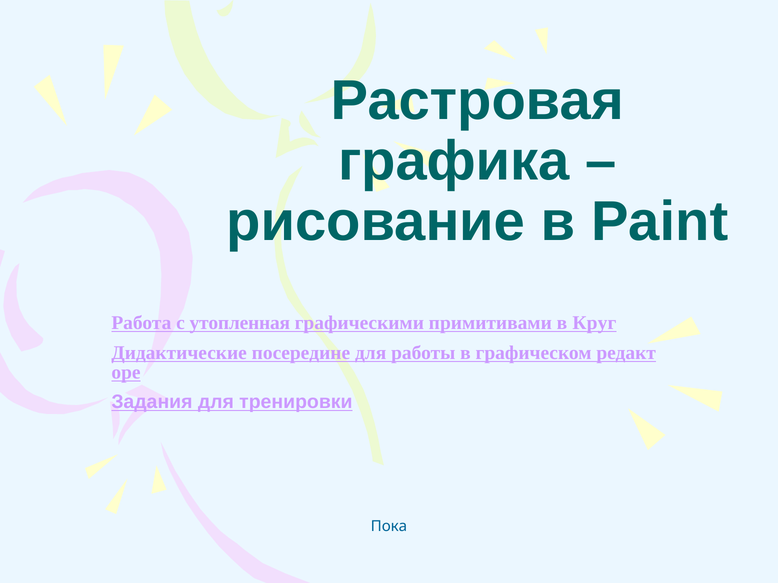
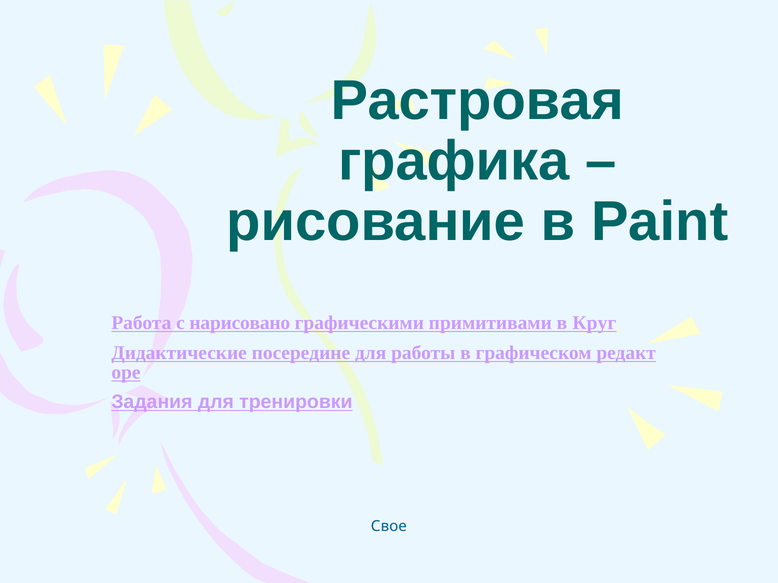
утопленная: утопленная -> нарисовано (240, 323)
Пока: Пока -> Свое (389, 527)
